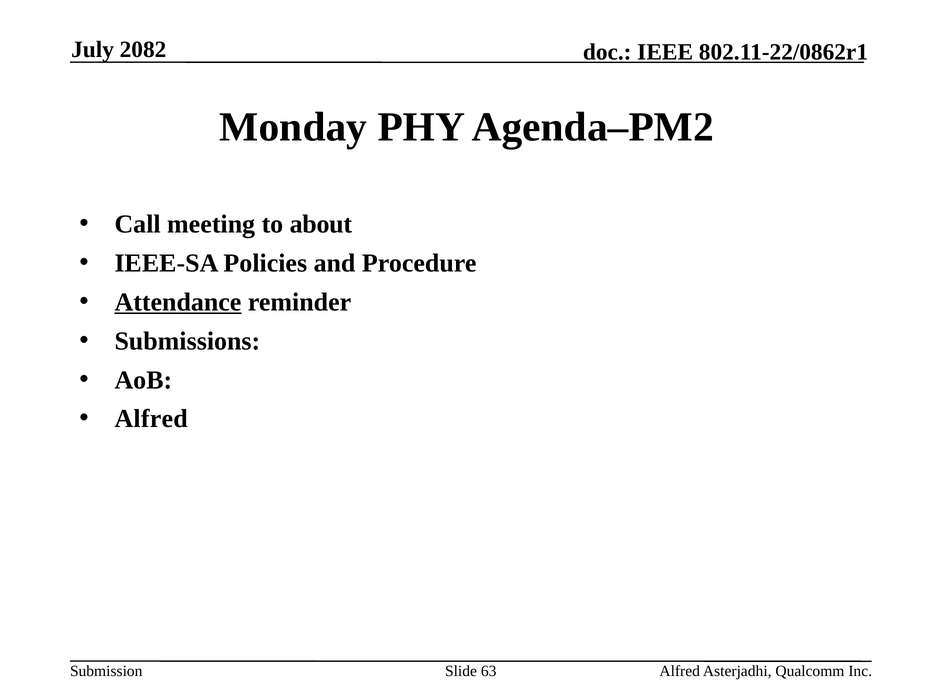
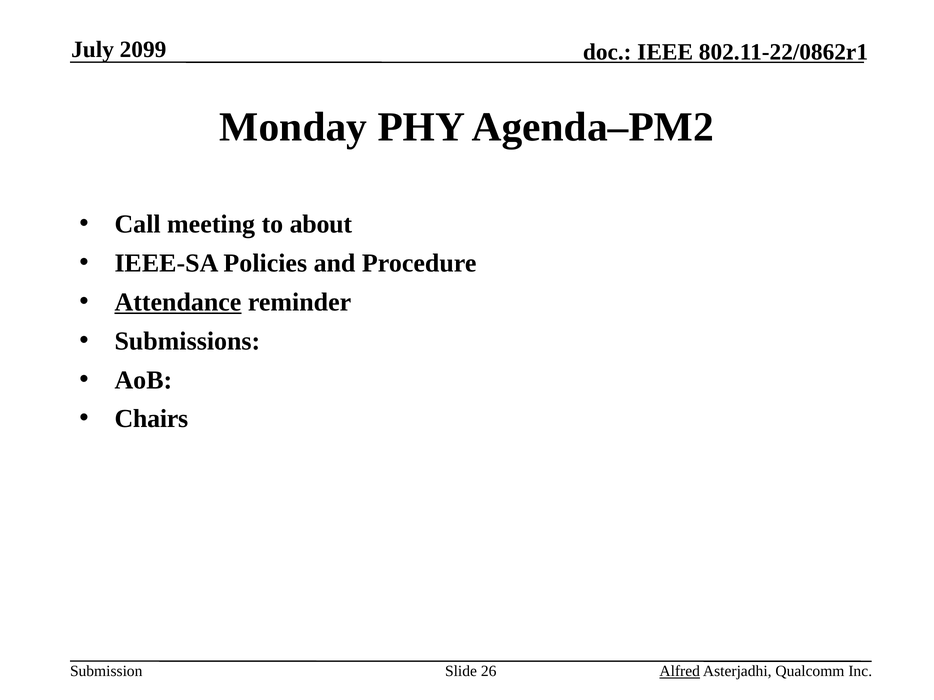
2082: 2082 -> 2099 (143, 50)
Alfred: Alfred -> Chairs (151, 419)
63: 63 -> 26 (489, 672)
Alfred underline: none -> present (680, 672)
